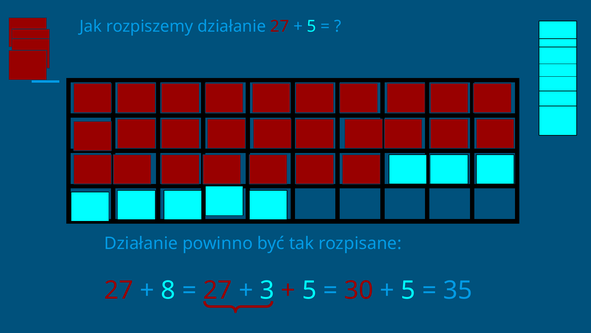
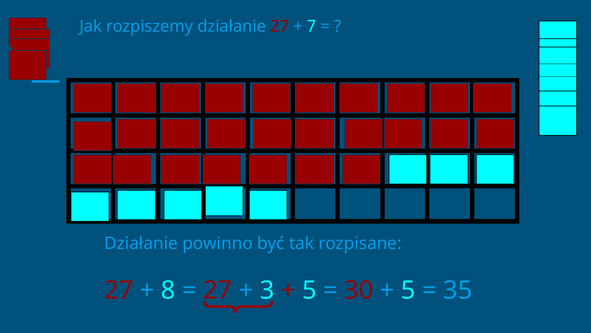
5: 5 -> 7 (312, 26)
